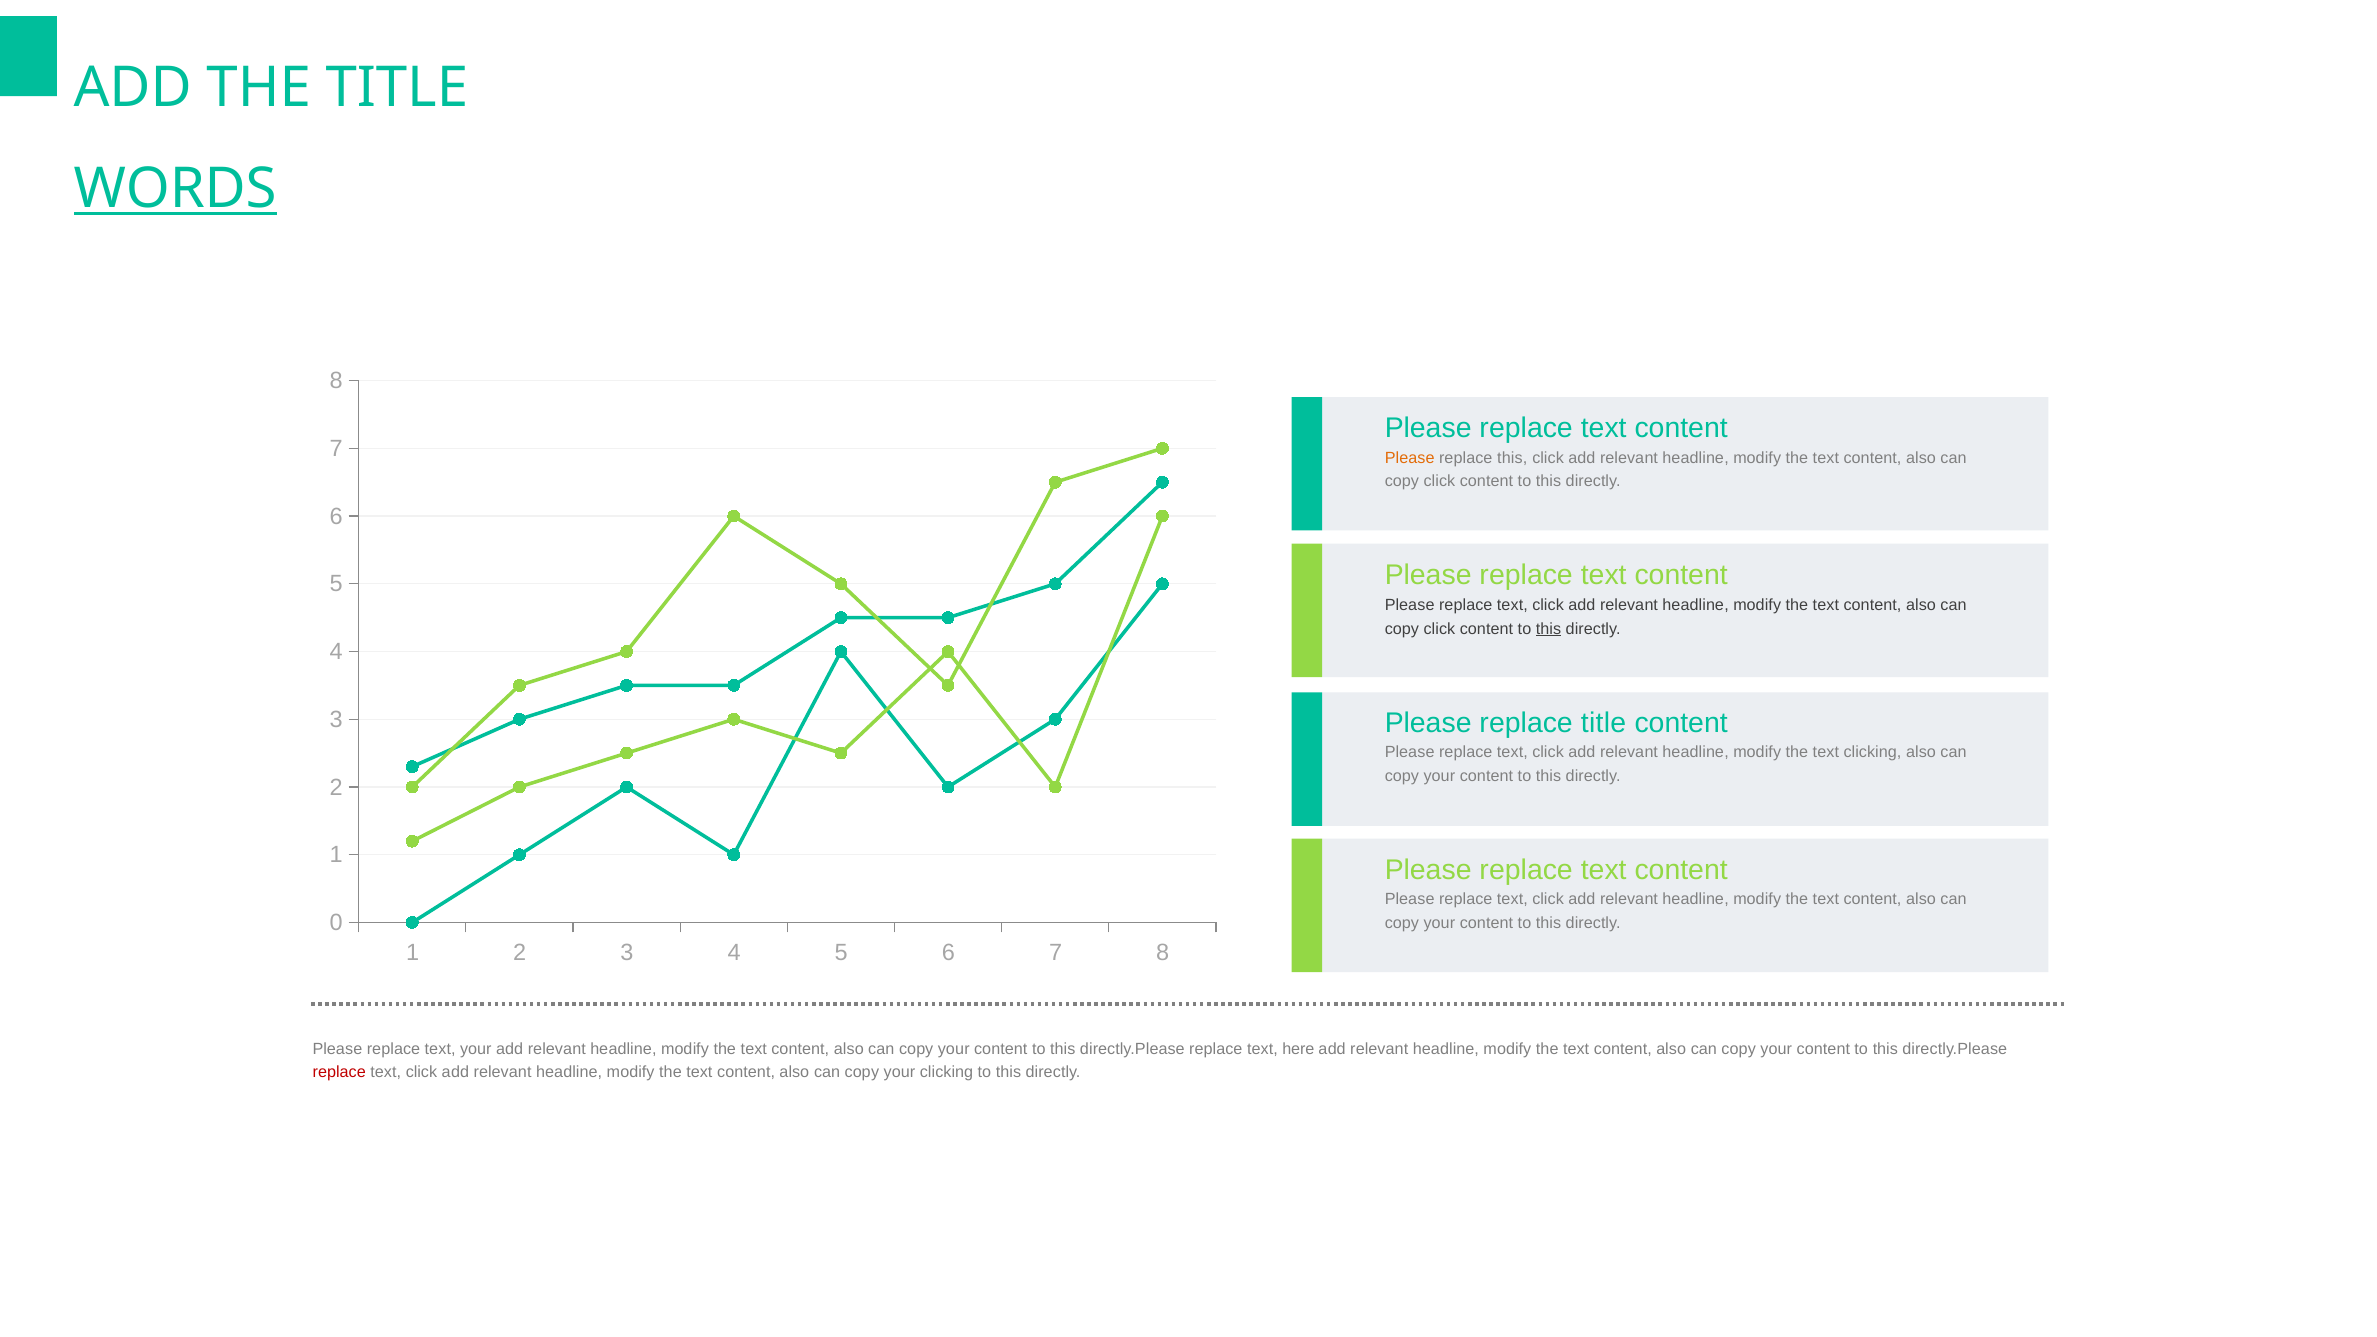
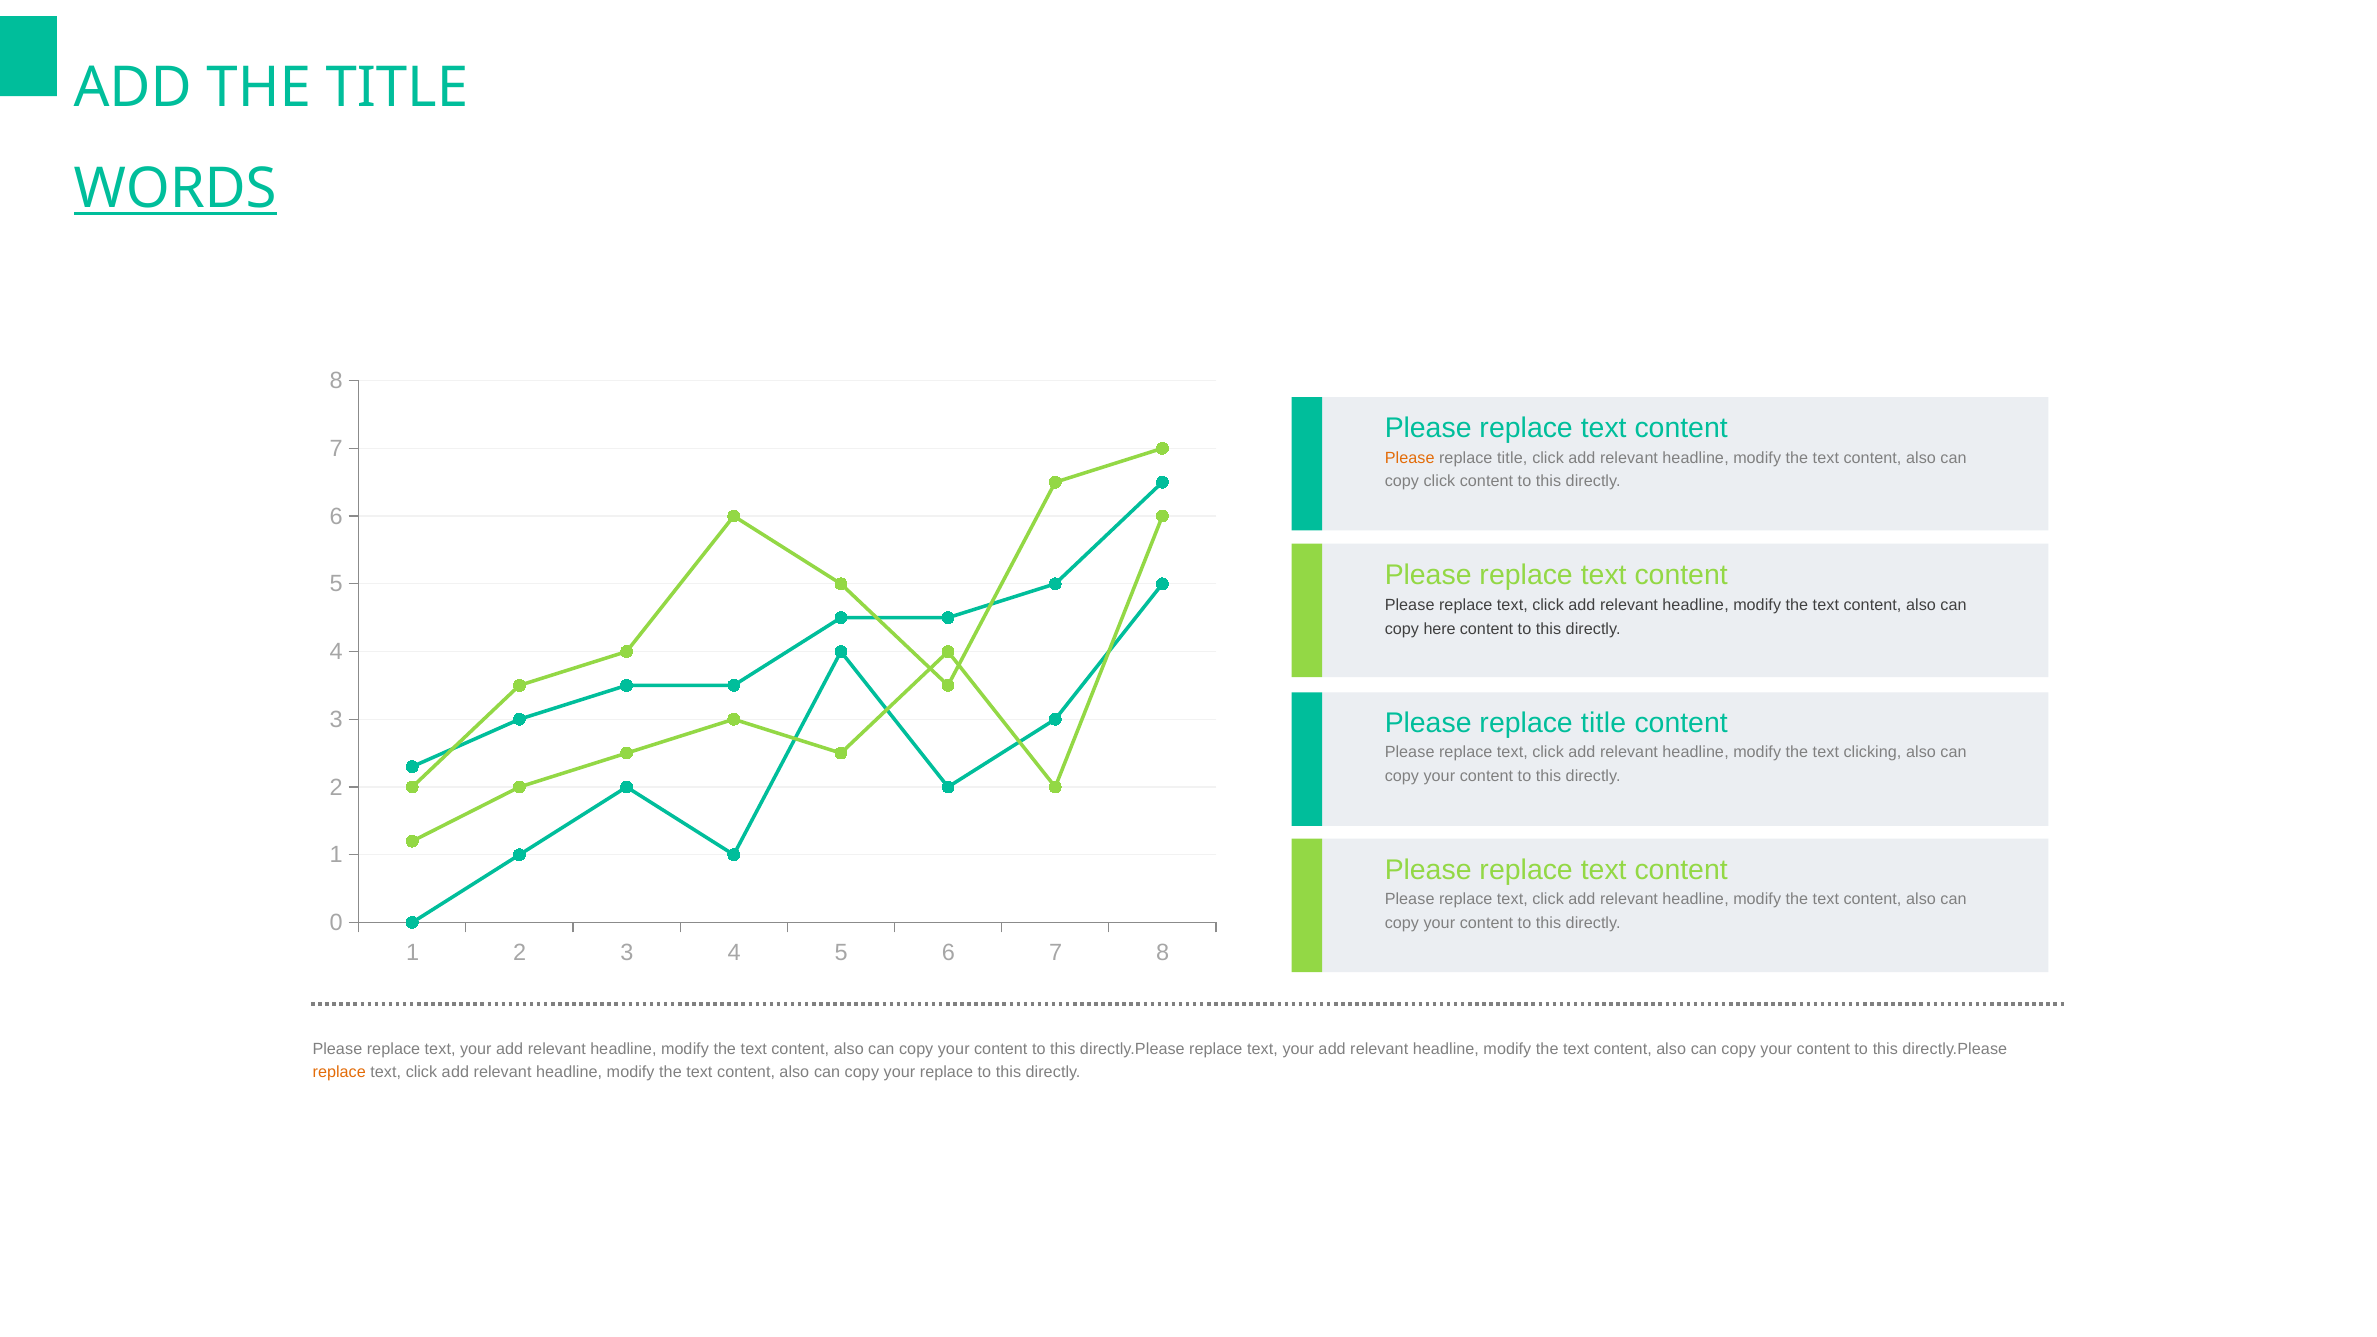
this: this -> title (1512, 458)
click: click -> here (1440, 629)
this underline: present -> none (1549, 629)
directly.Please replace text here: here -> your (1298, 1049)
replace colour: red -> orange (339, 1073)
your clicking: clicking -> replace (947, 1073)
